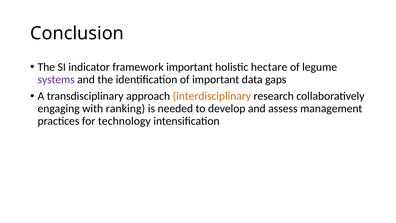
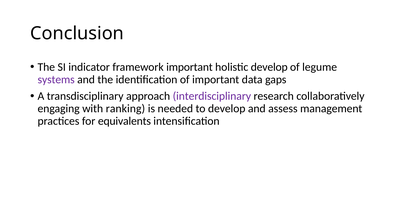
holistic hectare: hectare -> develop (269, 67)
interdisciplinary colour: orange -> purple (212, 96)
technology: technology -> equivalents (124, 121)
